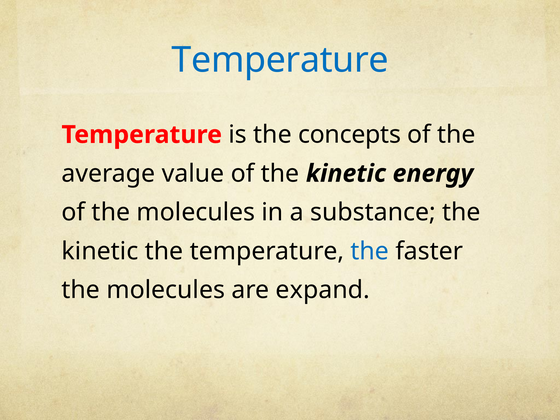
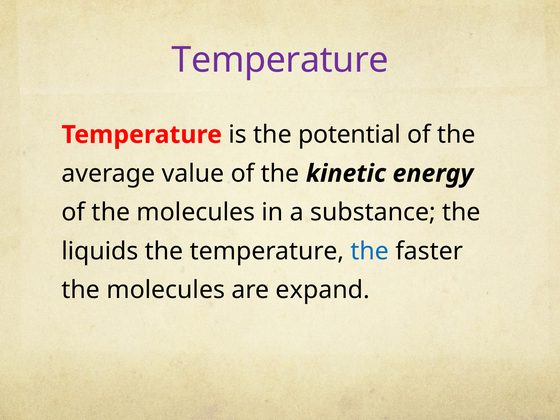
Temperature colour: blue -> purple (280, 60)
concepts: concepts -> potential (350, 135)
kinetic: kinetic -> liquids (100, 251)
